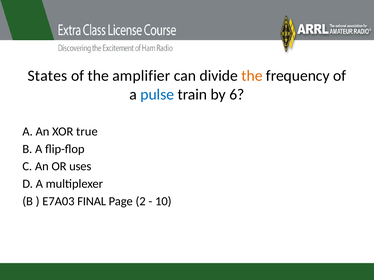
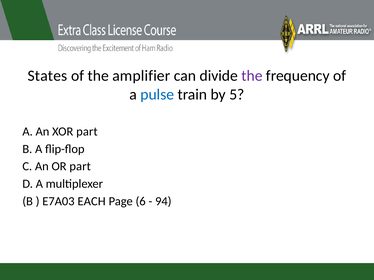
the colour: orange -> purple (252, 76)
6: 6 -> 5 (237, 95)
XOR true: true -> part (87, 132)
OR uses: uses -> part (80, 167)
FINAL: FINAL -> EACH (92, 202)
2: 2 -> 6 (141, 202)
10: 10 -> 94 (163, 202)
